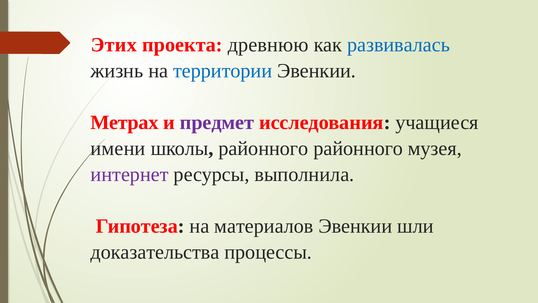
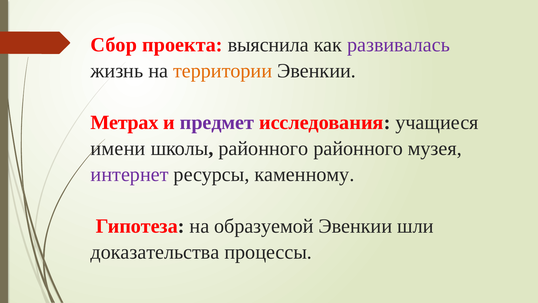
Этих: Этих -> Сбор (114, 45)
древнюю: древнюю -> выяснила (268, 45)
развивалась colour: blue -> purple (398, 45)
территории colour: blue -> orange (223, 71)
выполнила: выполнила -> каменному (304, 174)
материалов: материалов -> образуемой (264, 226)
